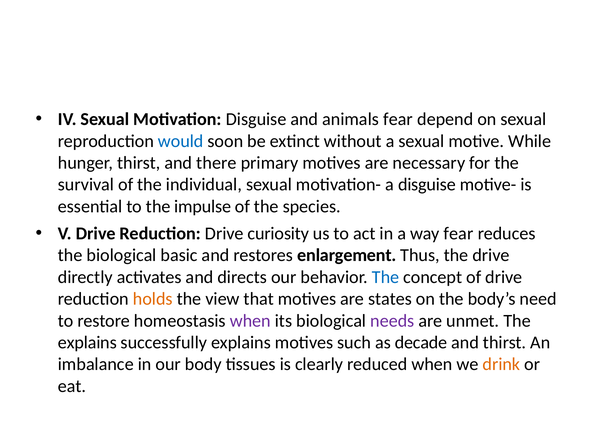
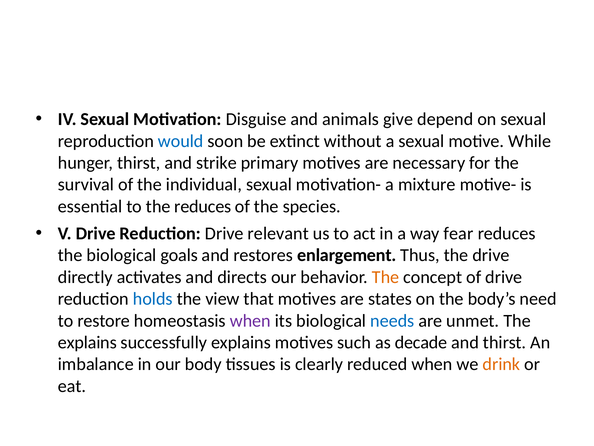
animals fear: fear -> give (398, 119)
there: there -> strike (216, 163)
a disguise: disguise -> mixture (427, 184)
the impulse: impulse -> reduces (203, 206)
curiosity: curiosity -> relevant (278, 233)
basic: basic -> goals (179, 255)
The colour: blue -> orange (386, 277)
holds colour: orange -> blue (153, 299)
needs colour: purple -> blue (392, 320)
